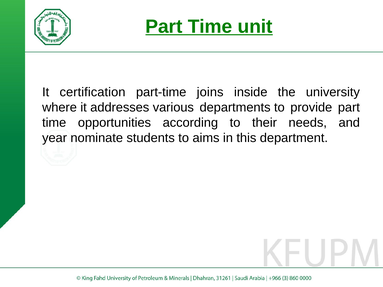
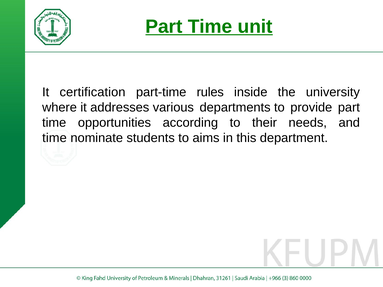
joins: joins -> rules (210, 92)
year: year -> time (54, 138)
